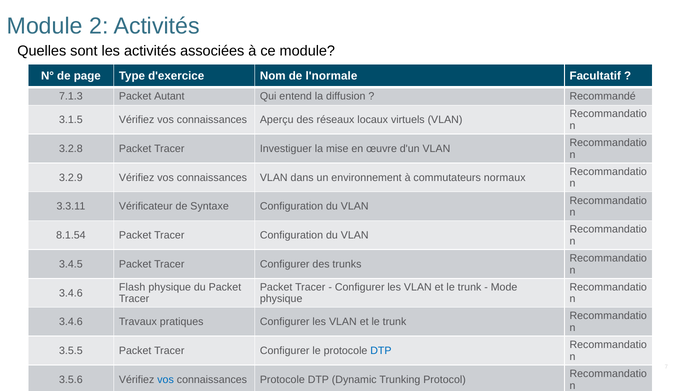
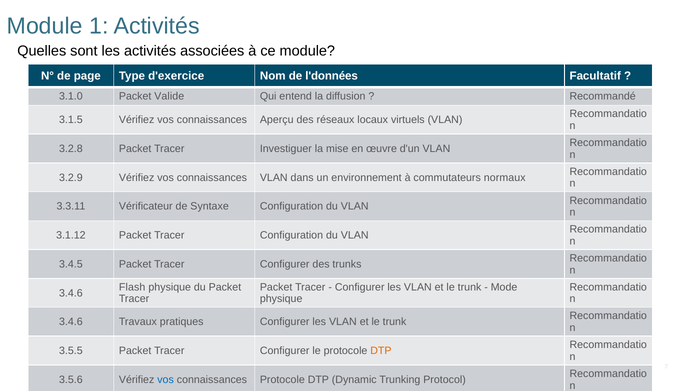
2: 2 -> 1 (99, 26)
l'normale: l'normale -> l'données (332, 76)
7.1.3: 7.1.3 -> 3.1.0 (71, 96)
Autant: Autant -> Valide (169, 96)
8.1.54: 8.1.54 -> 3.1.12 (71, 235)
DTP colour: blue -> orange (381, 350)
